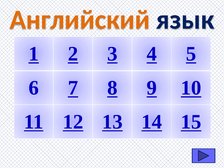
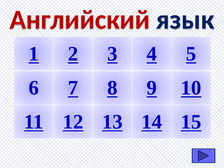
Английский colour: orange -> red (80, 20)
